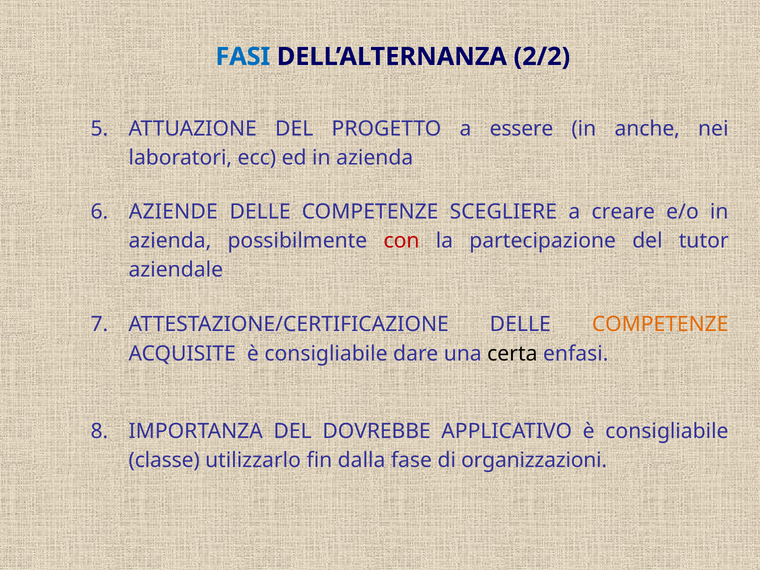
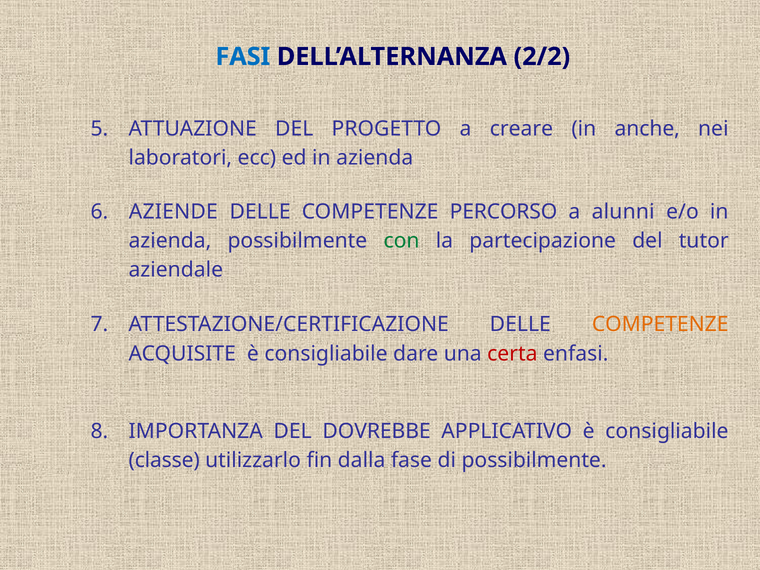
essere: essere -> creare (521, 129)
SCEGLIERE: SCEGLIERE -> PERCORSO (503, 212)
creare: creare -> alunni (623, 212)
con colour: red -> green (402, 241)
certa colour: black -> red (512, 354)
di organizzazioni: organizzazioni -> possibilmente (534, 461)
